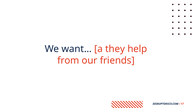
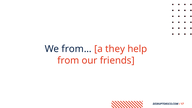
want…: want… -> from… (77, 49)
